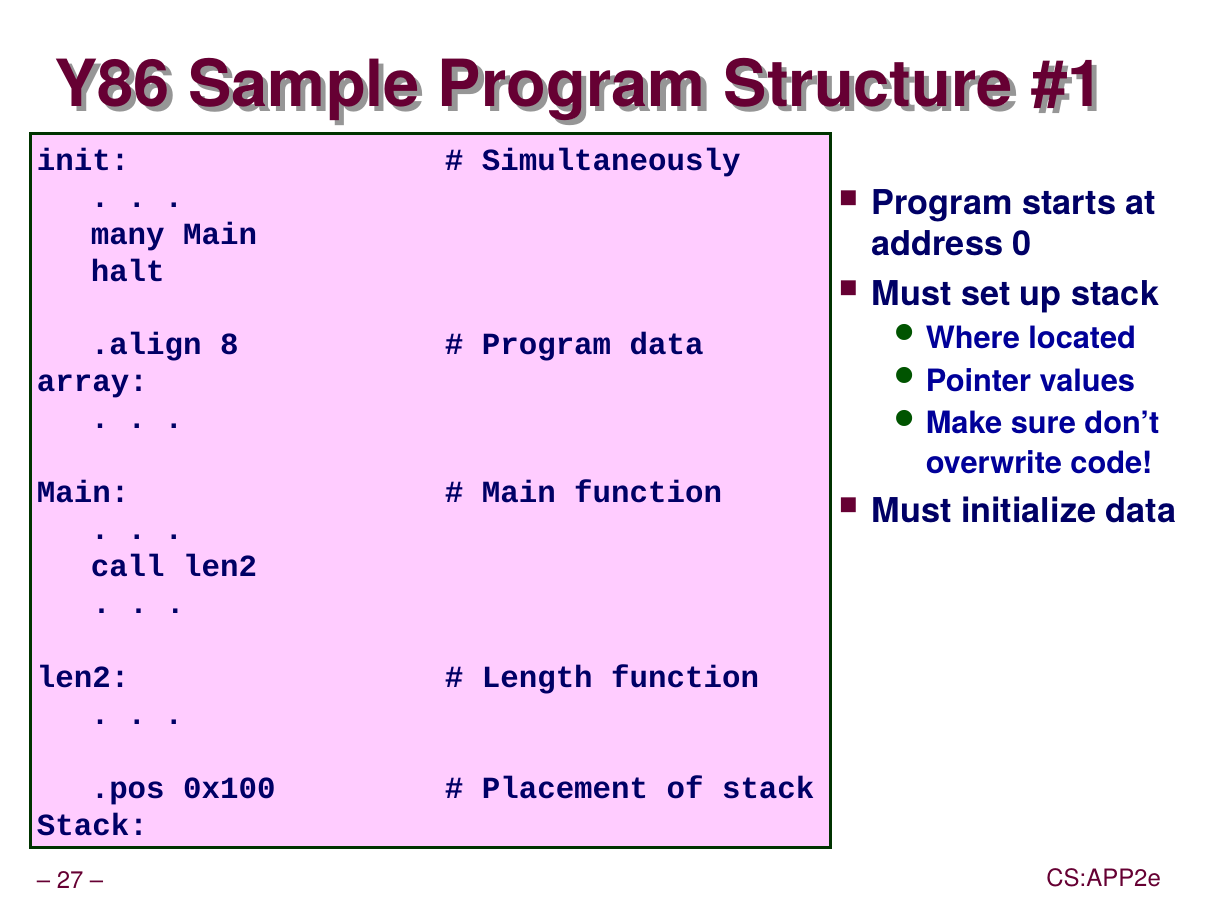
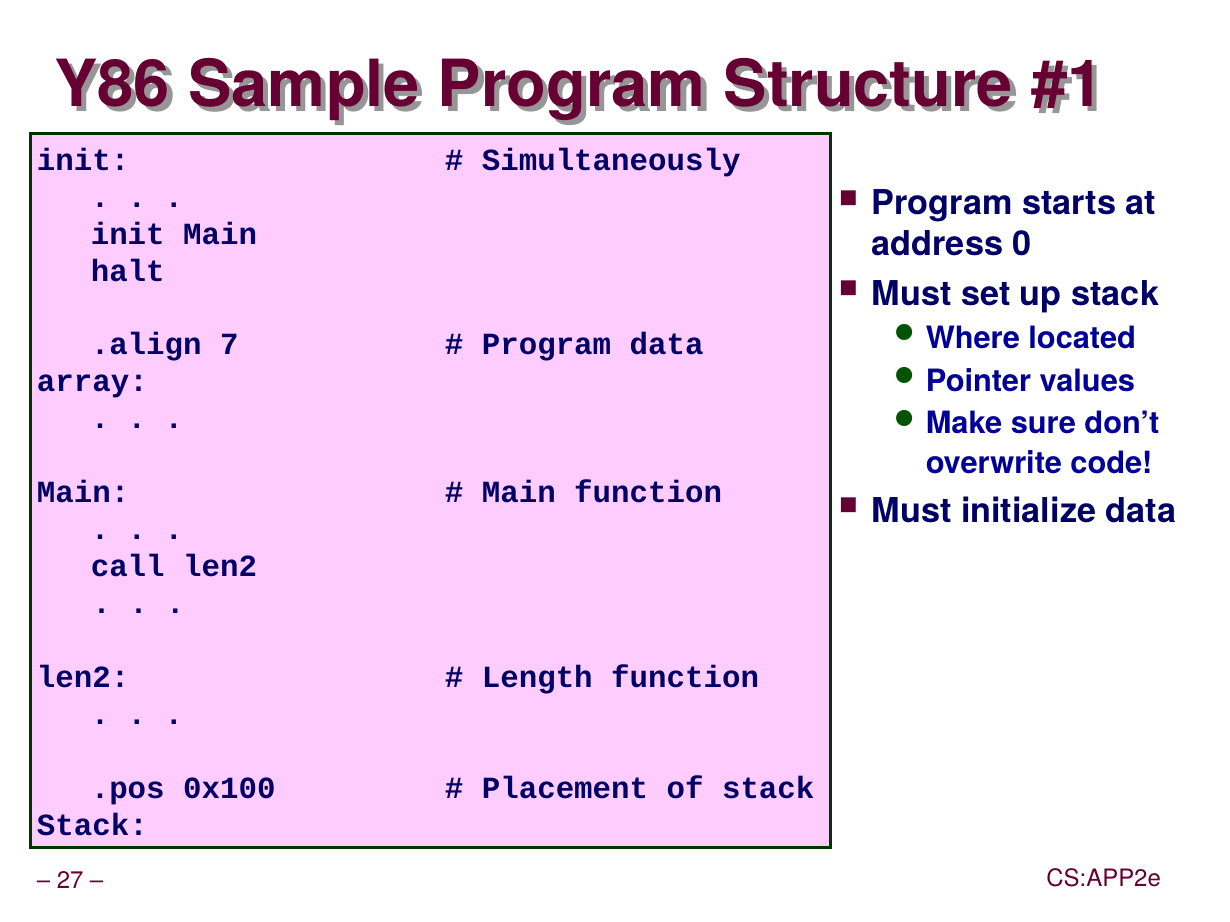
many: many -> init (128, 234)
8: 8 -> 7 (229, 345)
